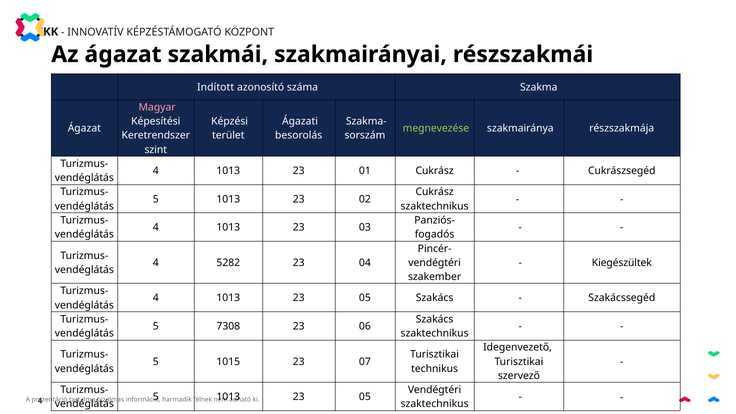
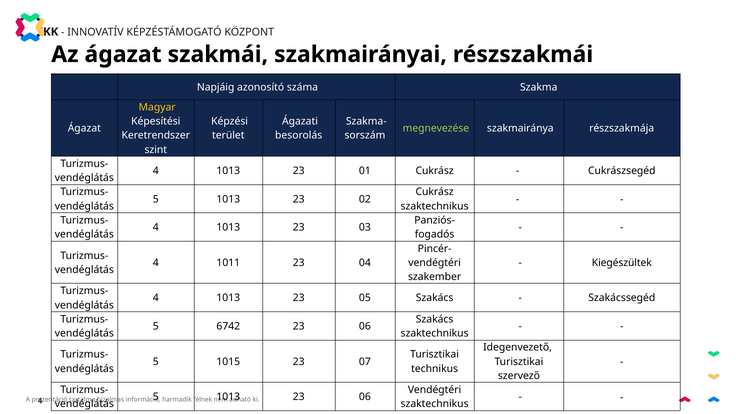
Indított: Indított -> Napjáig (216, 87)
Magyar colour: pink -> yellow (157, 107)
5282: 5282 -> 1011 (228, 263)
7308: 7308 -> 6742 (228, 326)
05: 05 -> 06 (365, 397)
